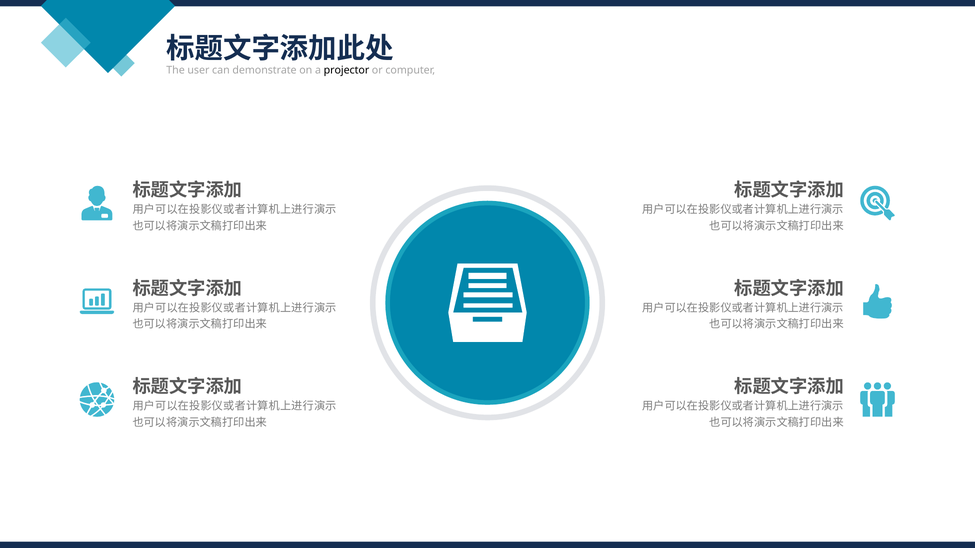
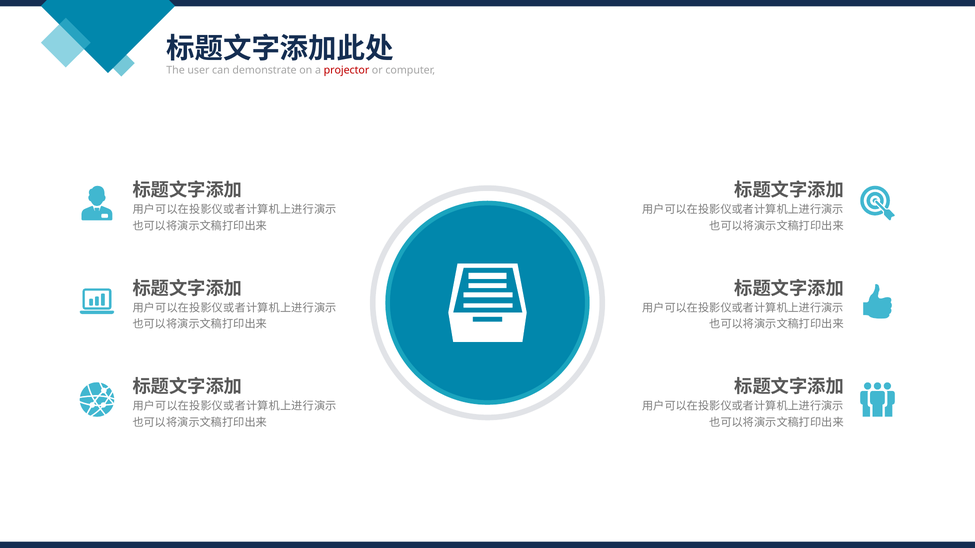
projector colour: black -> red (346, 70)
